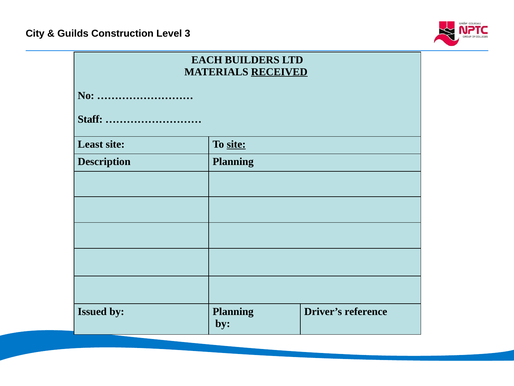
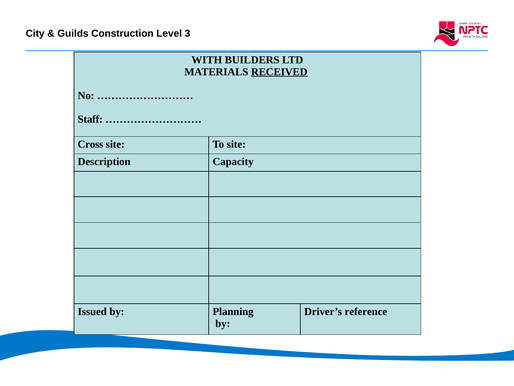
EACH: EACH -> WITH (207, 60)
Least: Least -> Cross (90, 144)
site underline: present -> none (236, 144)
Description Planning: Planning -> Capacity (233, 162)
